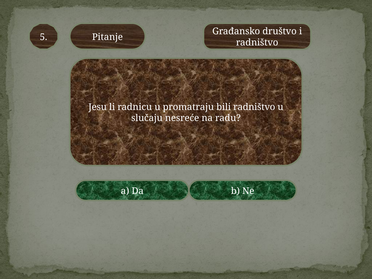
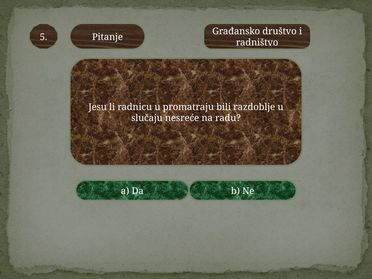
bili radništvo: radništvo -> razdoblje (254, 107)
